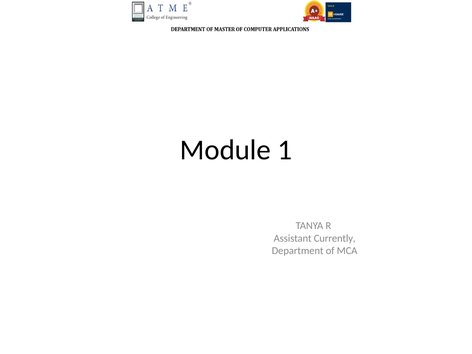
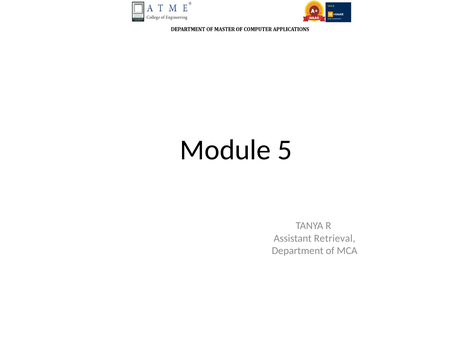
1: 1 -> 5 (285, 150)
Currently: Currently -> Retrieval (335, 238)
